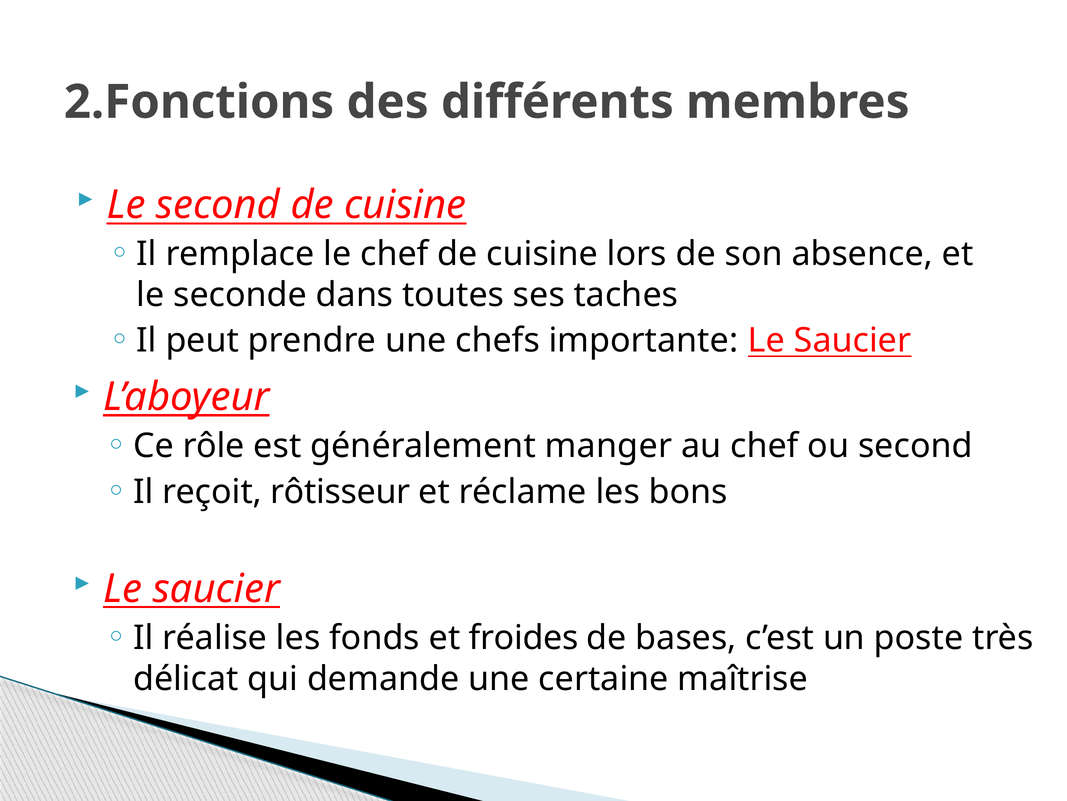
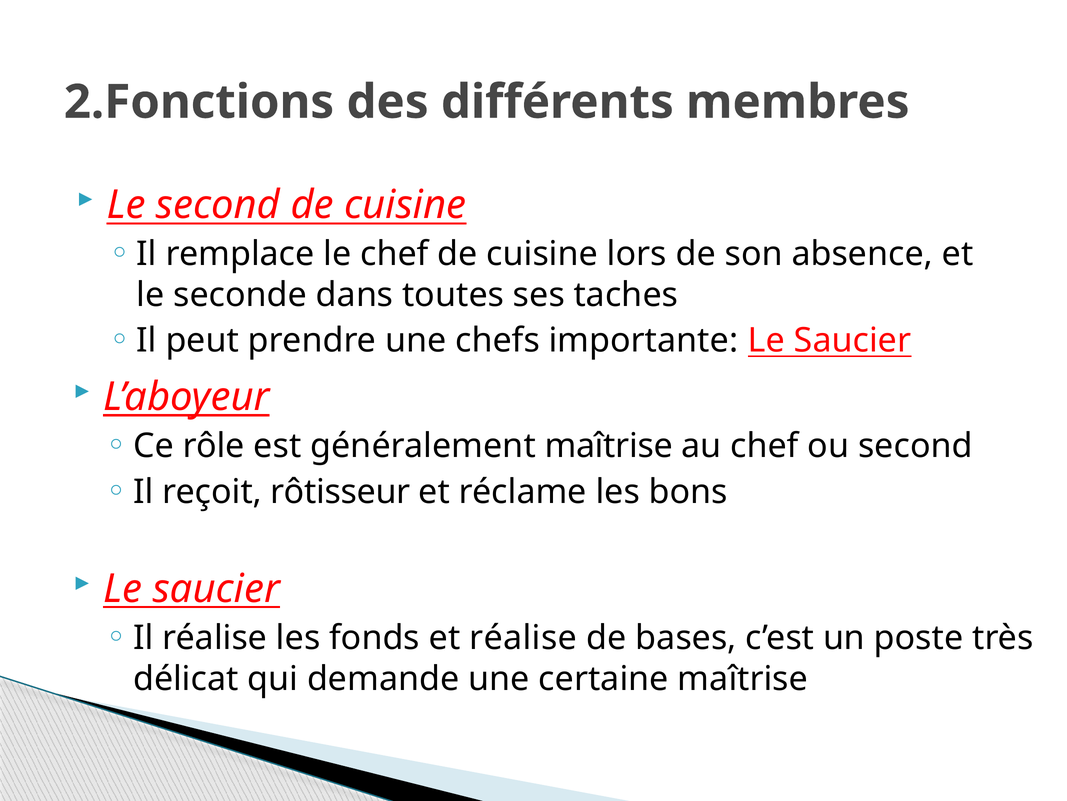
généralement manger: manger -> maîtrise (609, 446)
et froides: froides -> réalise (523, 637)
